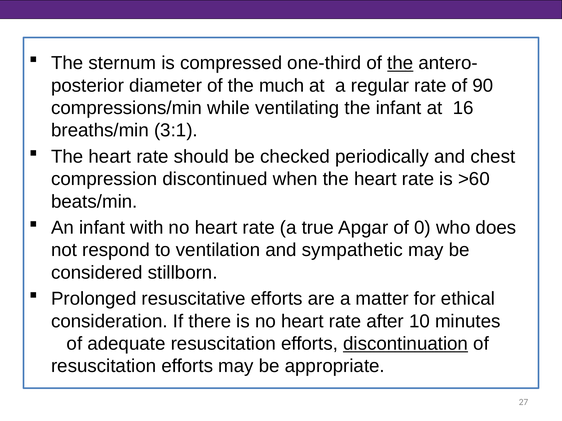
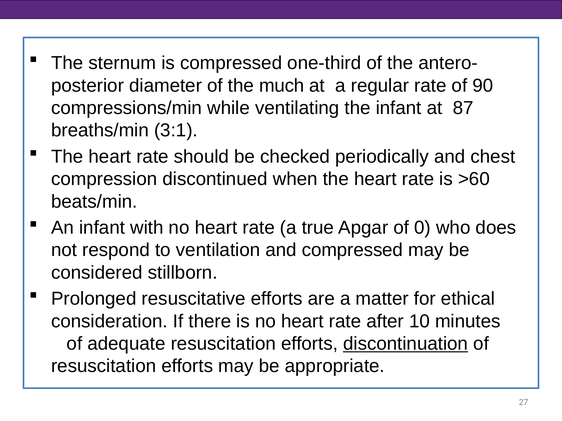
the underline: present -> none (400, 63)
16: 16 -> 87 (463, 108)
and sympathetic: sympathetic -> compressed (352, 250)
